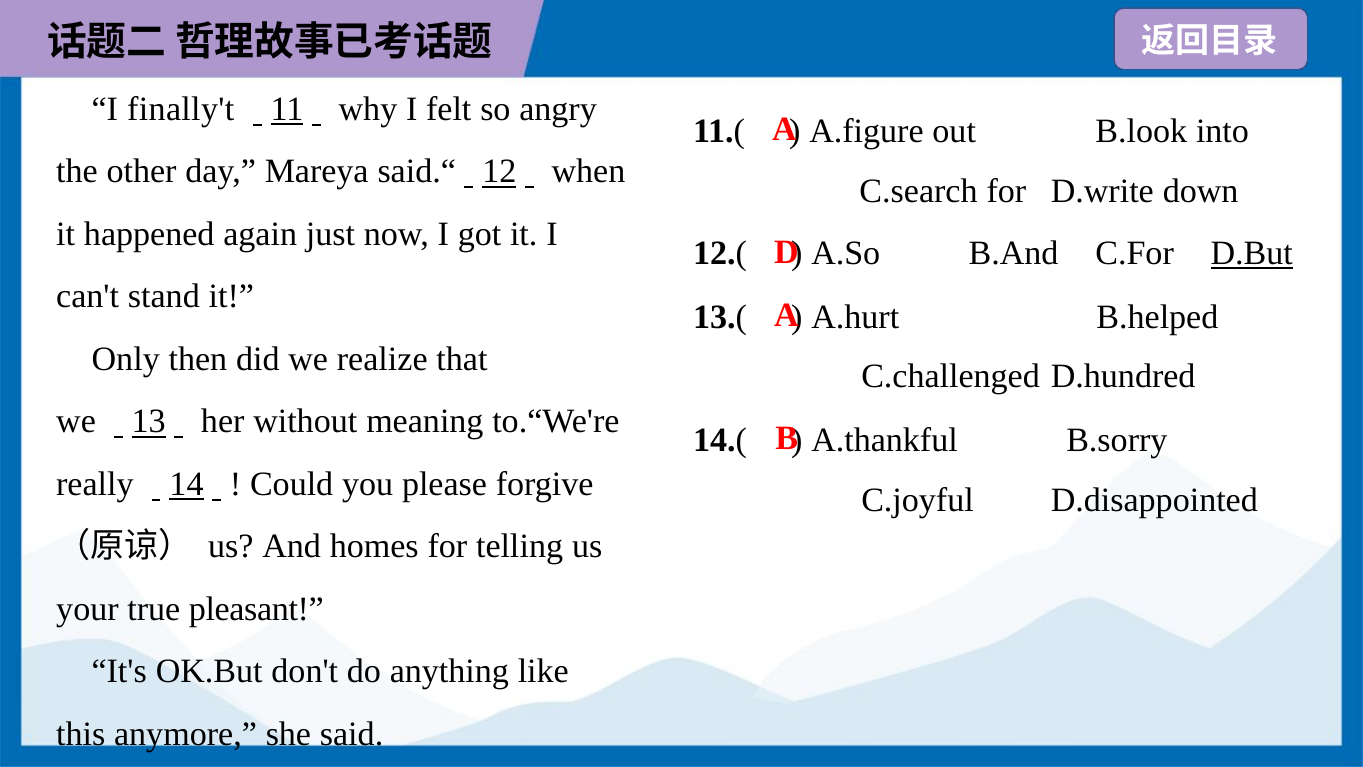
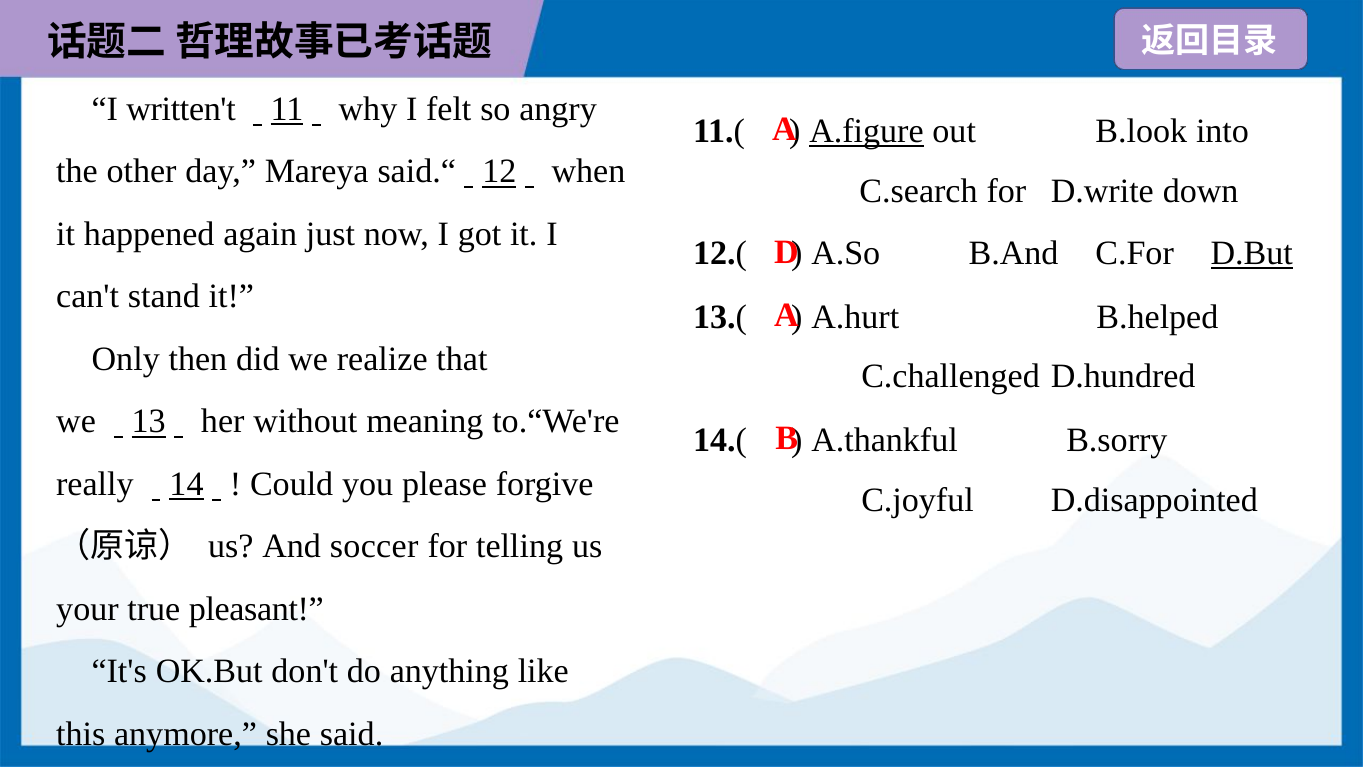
finally't: finally't -> written't (181, 109)
A.figure underline: none -> present (866, 131)
homes: homes -> soccer (374, 546)
